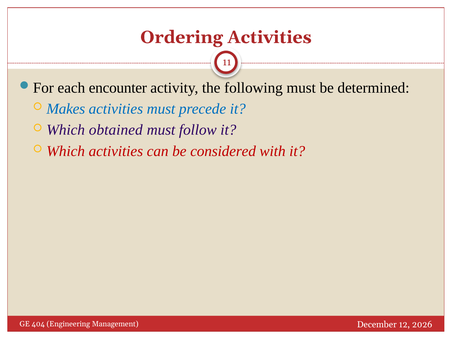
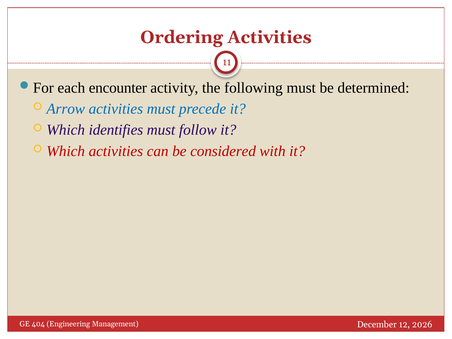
Makes: Makes -> Arrow (66, 109)
obtained: obtained -> identifies (116, 130)
